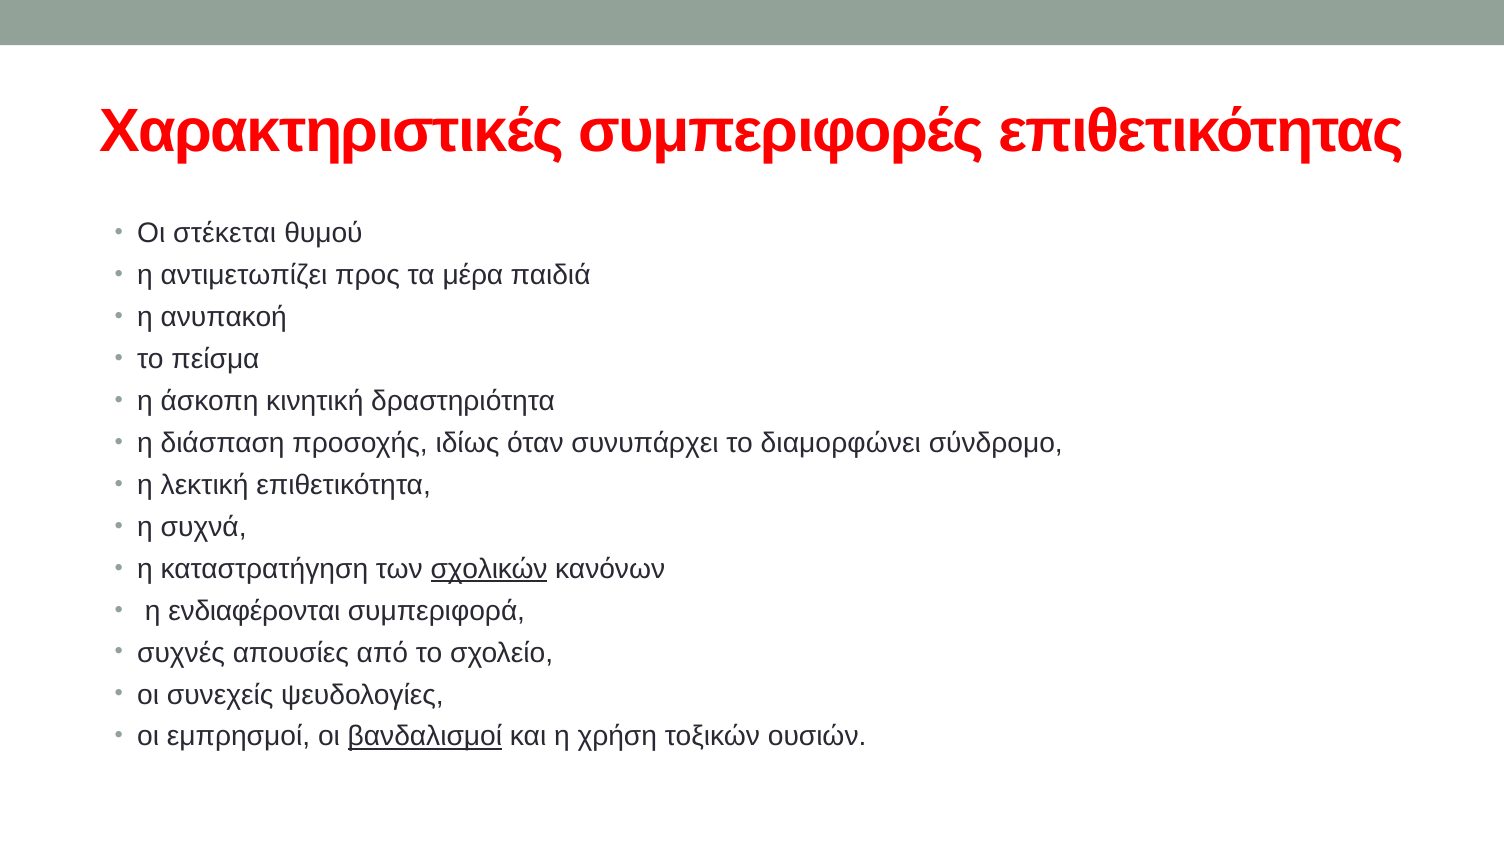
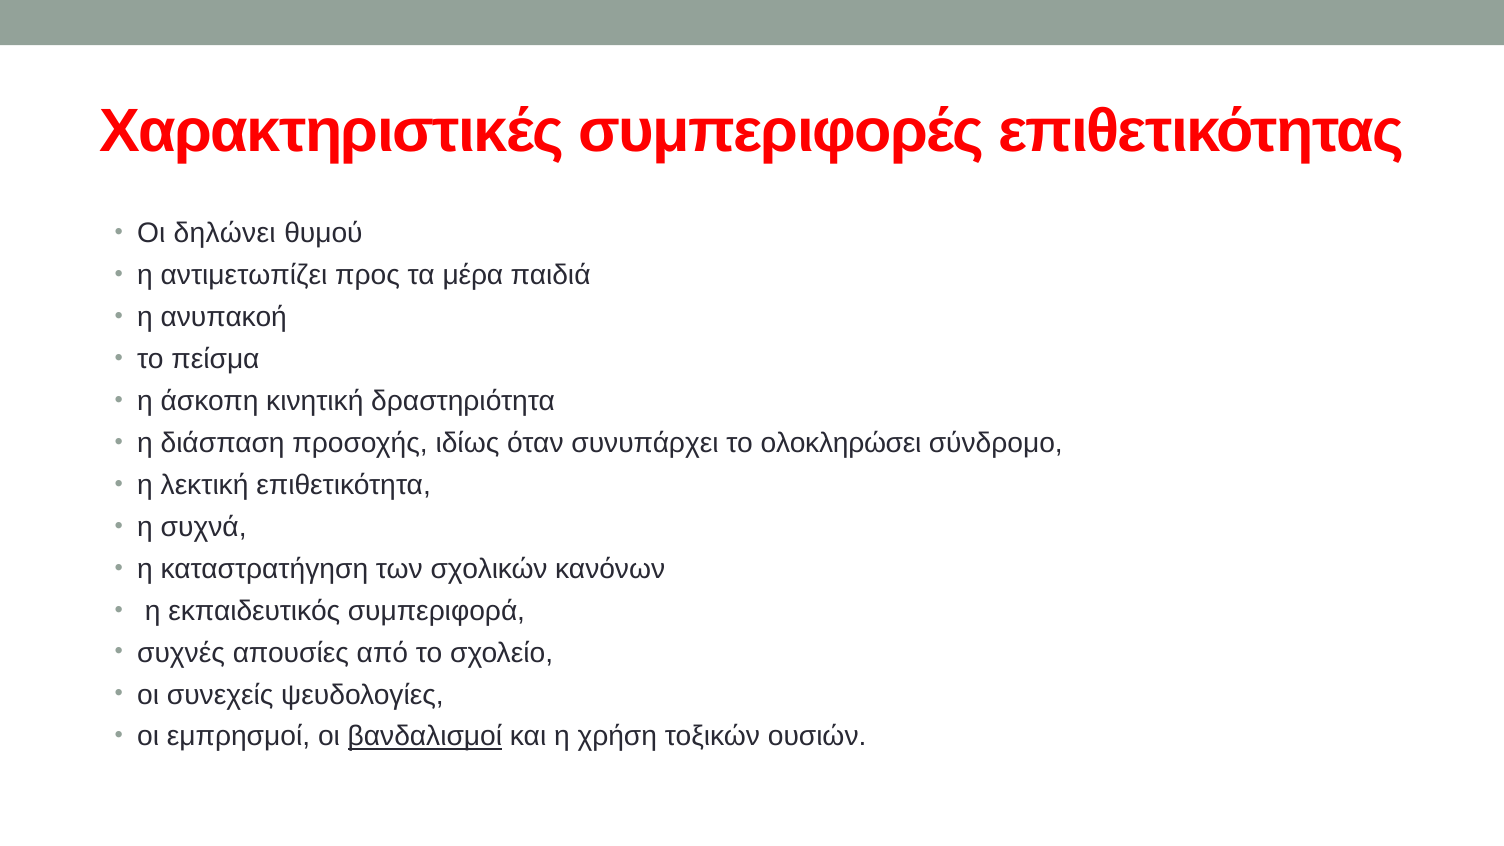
στέκεται: στέκεται -> δηλώνει (225, 233)
διαμορφώνει: διαμορφώνει -> ολοκληρώσει (841, 443)
σχολικών underline: present -> none (489, 569)
ενδιαφέρονται: ενδιαφέρονται -> εκπαιδευτικός (254, 611)
